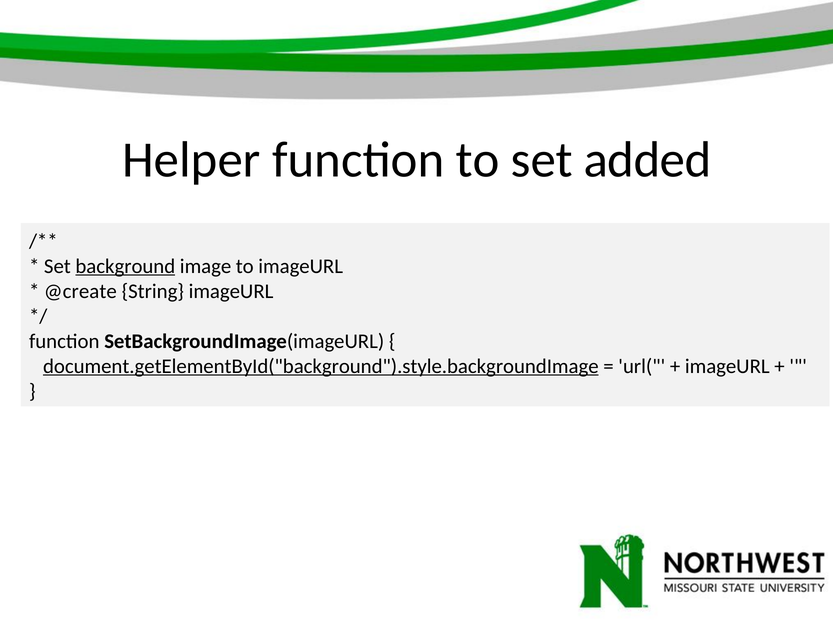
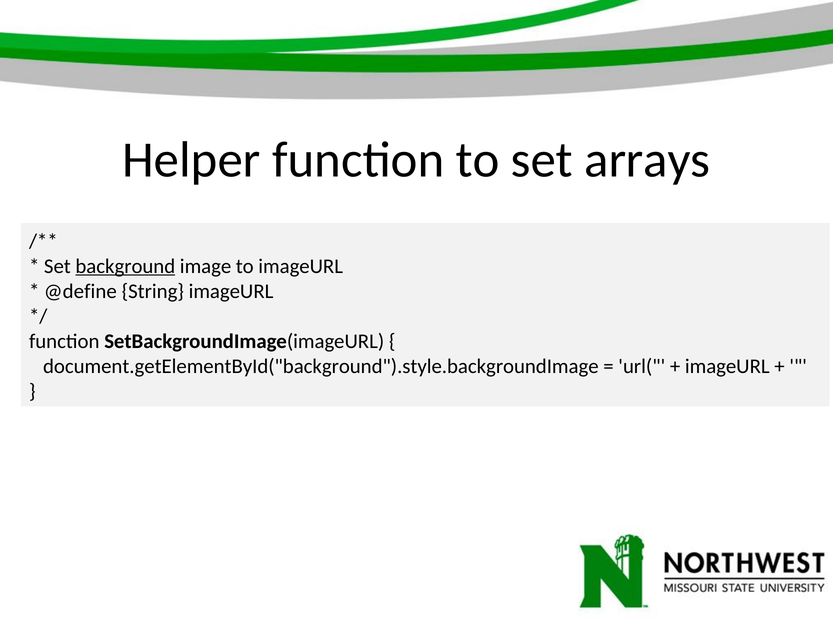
added: added -> arrays (647, 160)
@create: @create -> @define (80, 291)
document.getElementById("background").style.backgroundImage underline: present -> none (321, 366)
